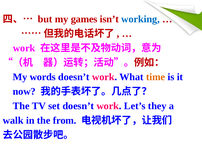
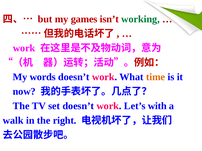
working colour: blue -> green (141, 19)
they: they -> with (157, 106)
from: from -> right (65, 121)
